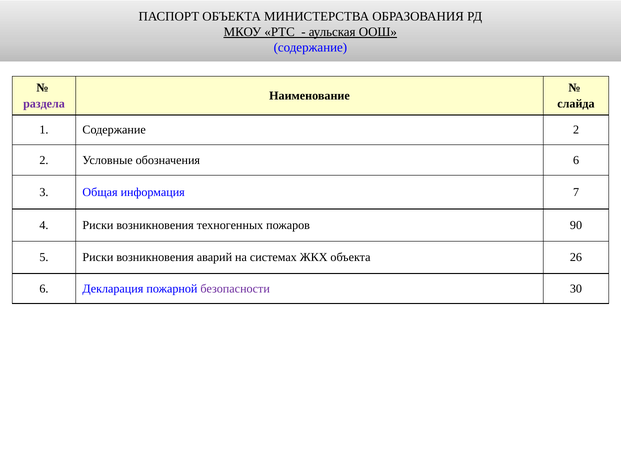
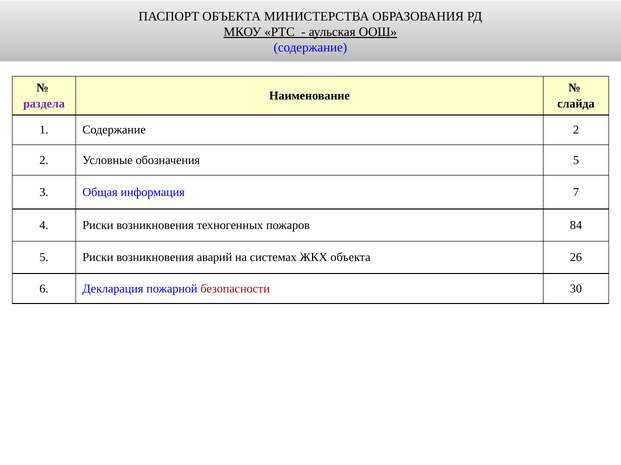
обозначения 6: 6 -> 5 (576, 160)
90: 90 -> 84 (576, 226)
безопасности colour: purple -> red (235, 289)
